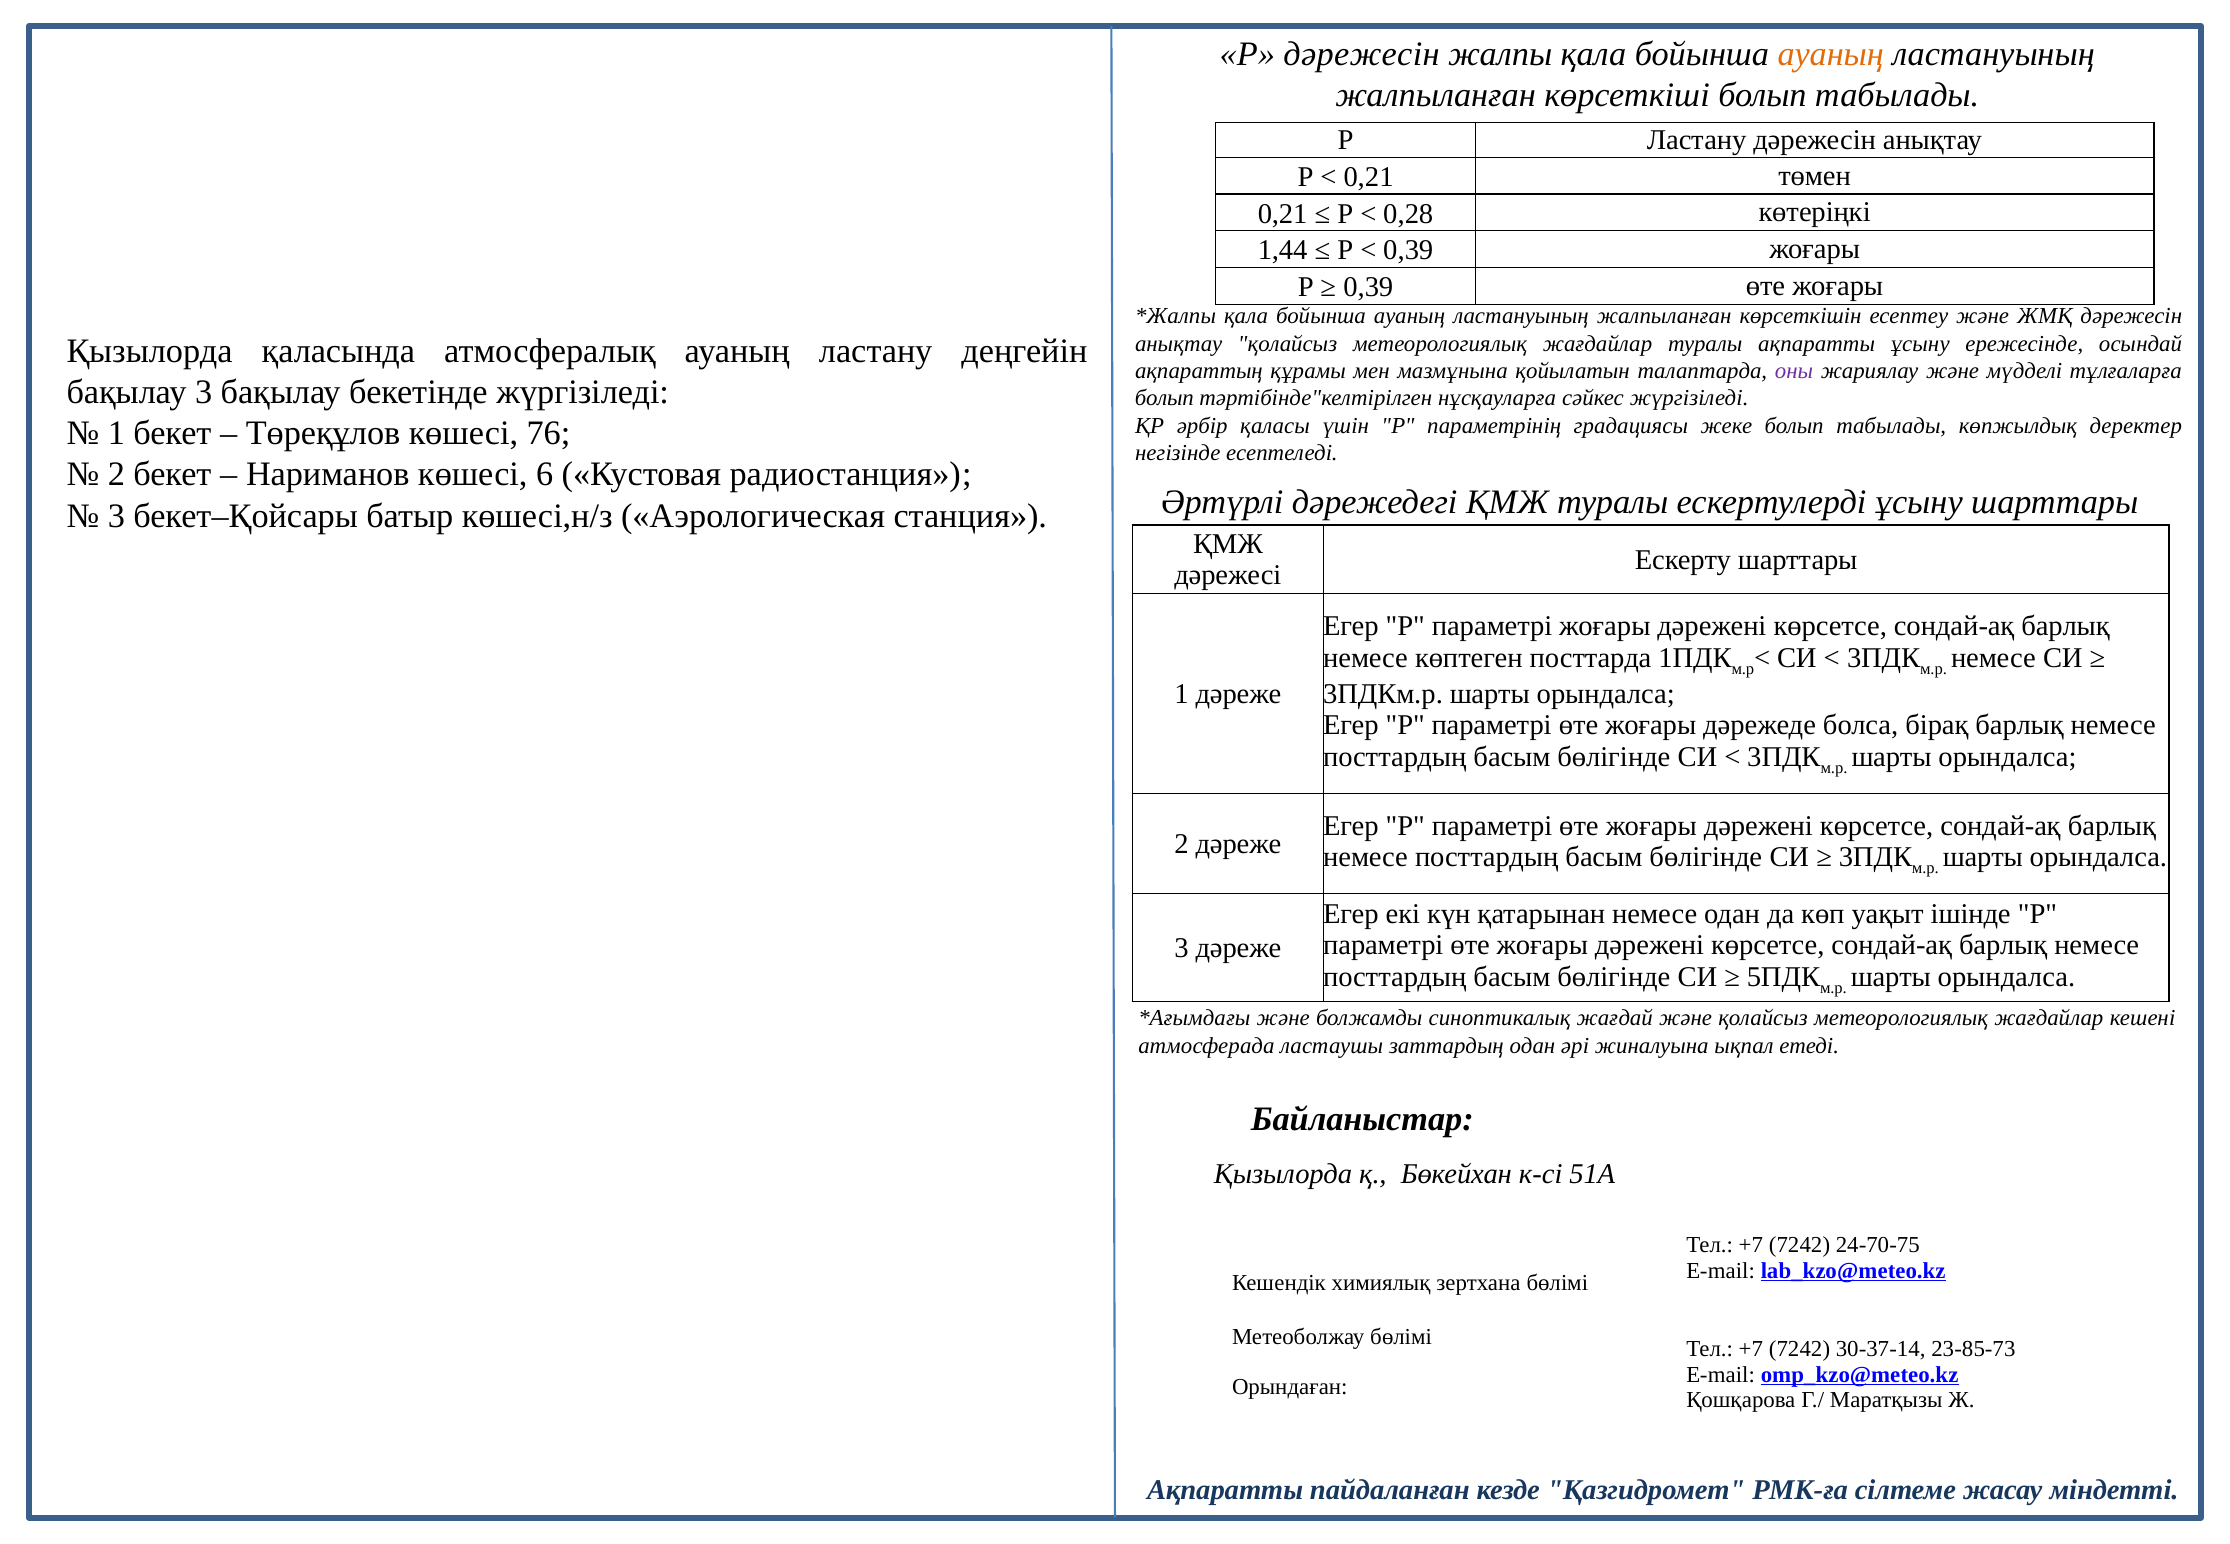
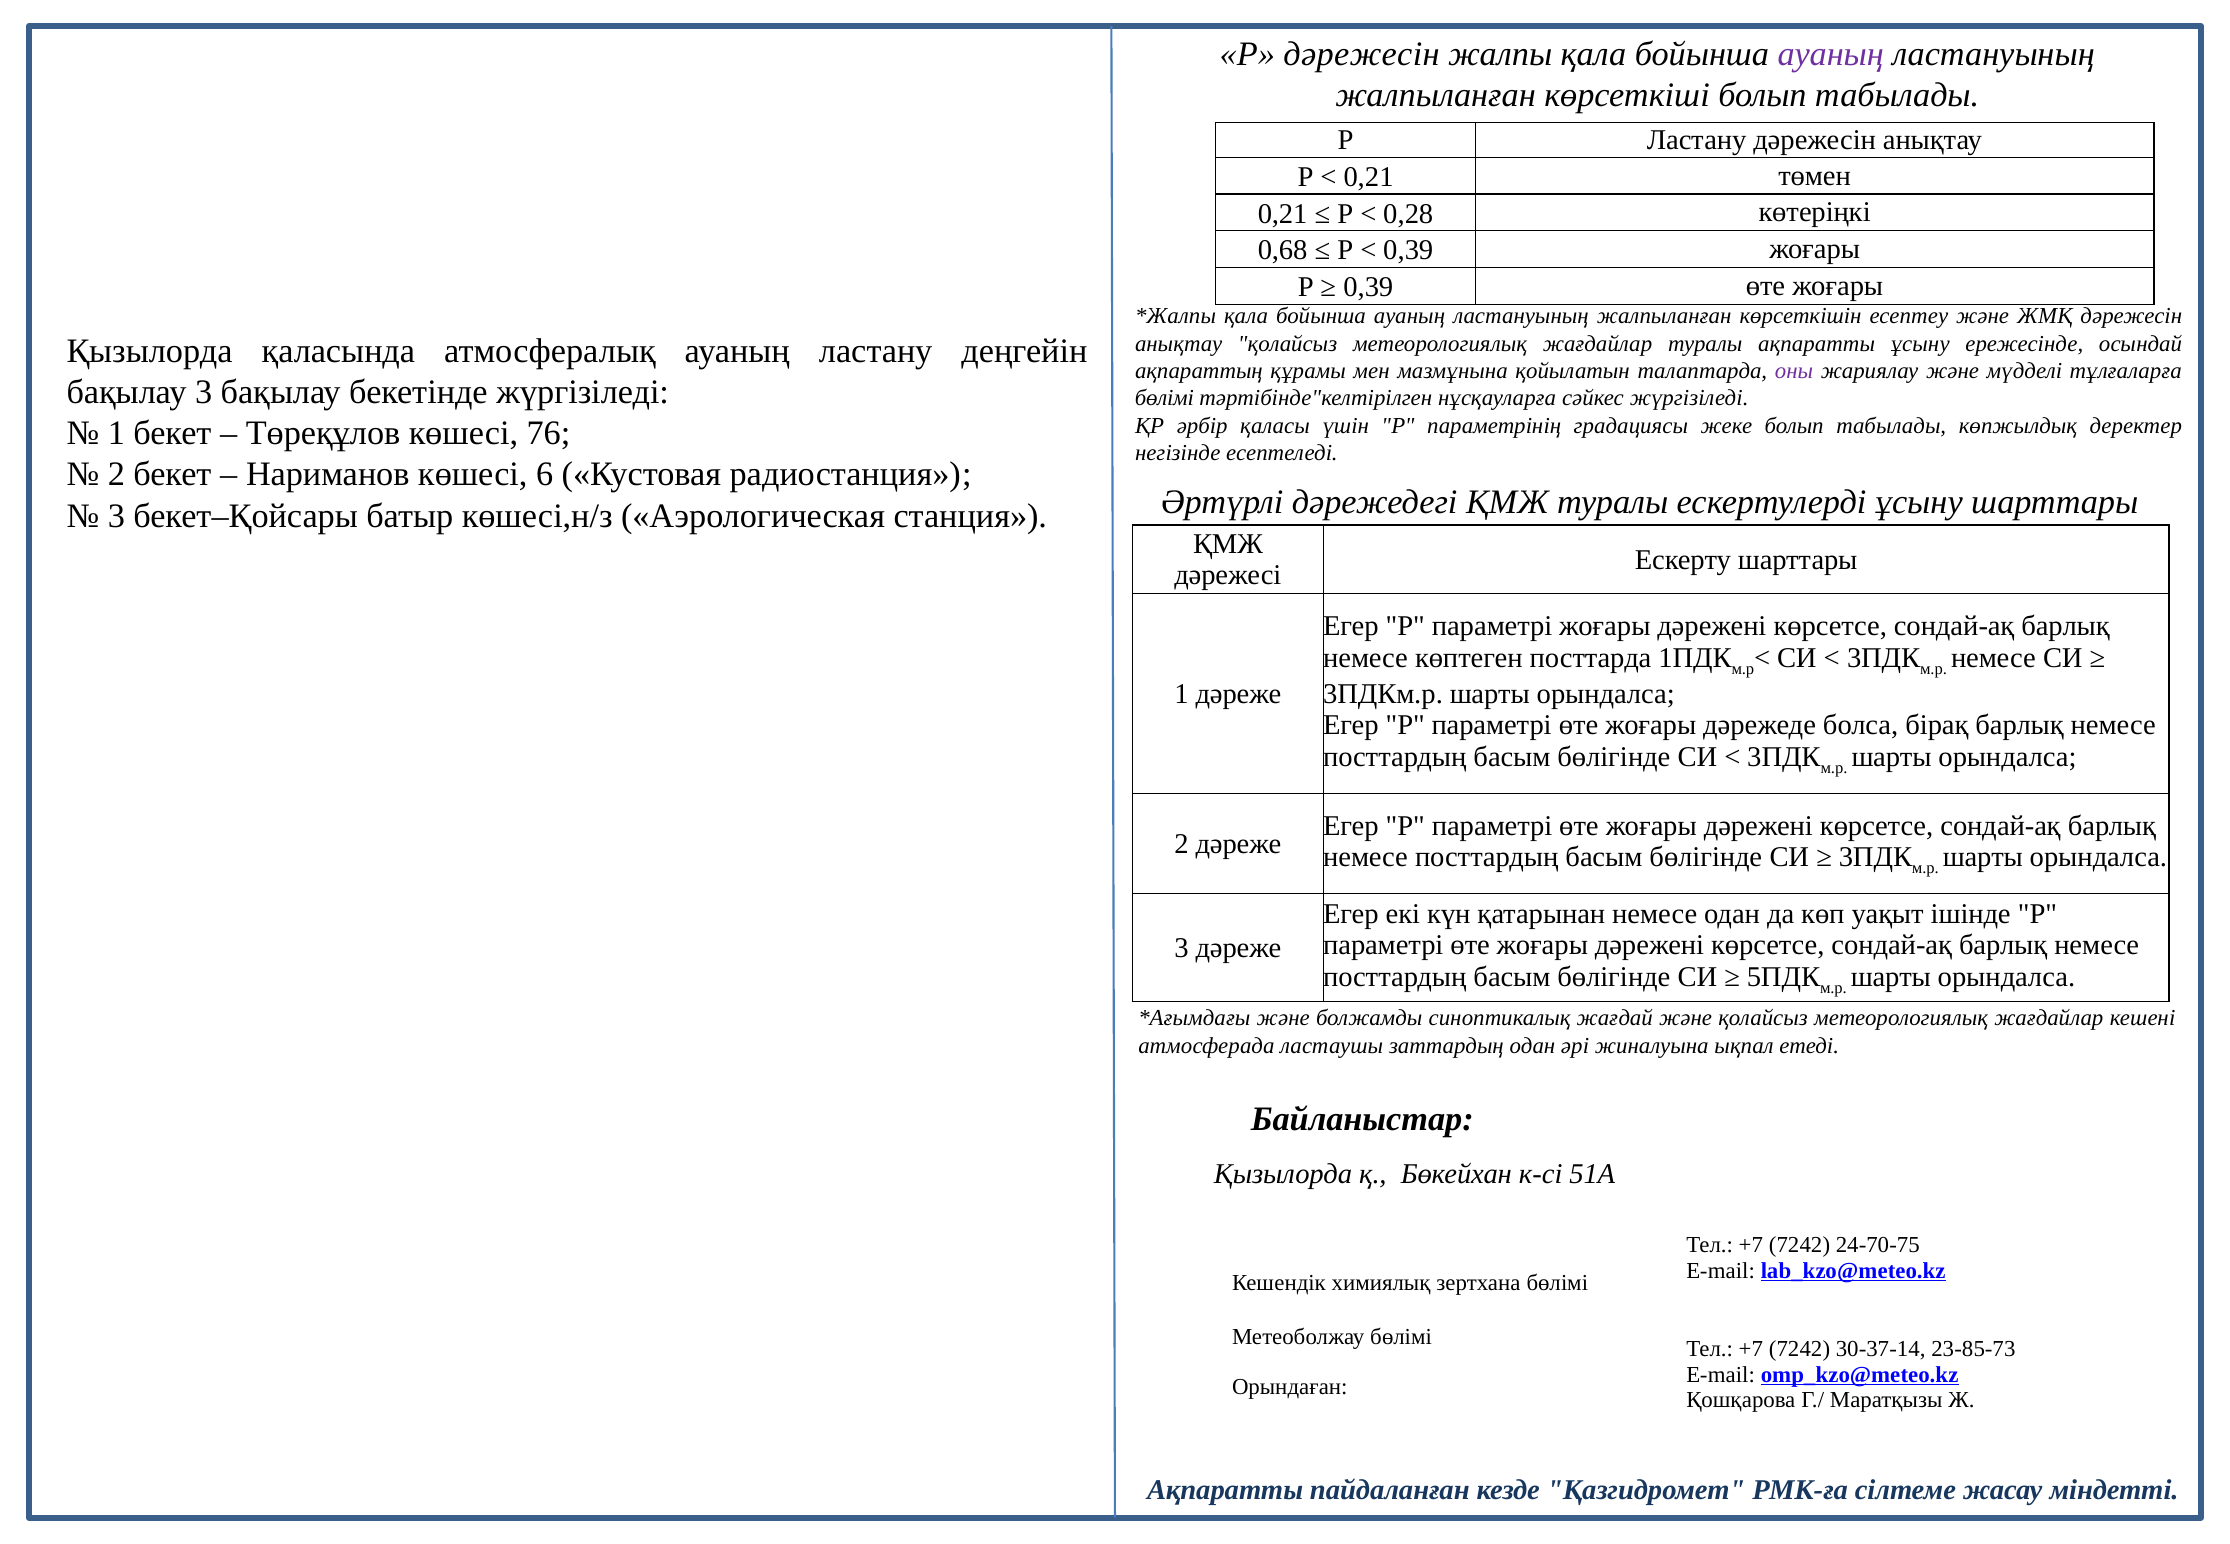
ауаның colour: orange -> purple (1831, 54)
1,44: 1,44 -> 0,68 (1283, 250)
болып: болып -> бөлімі (1164, 398)
